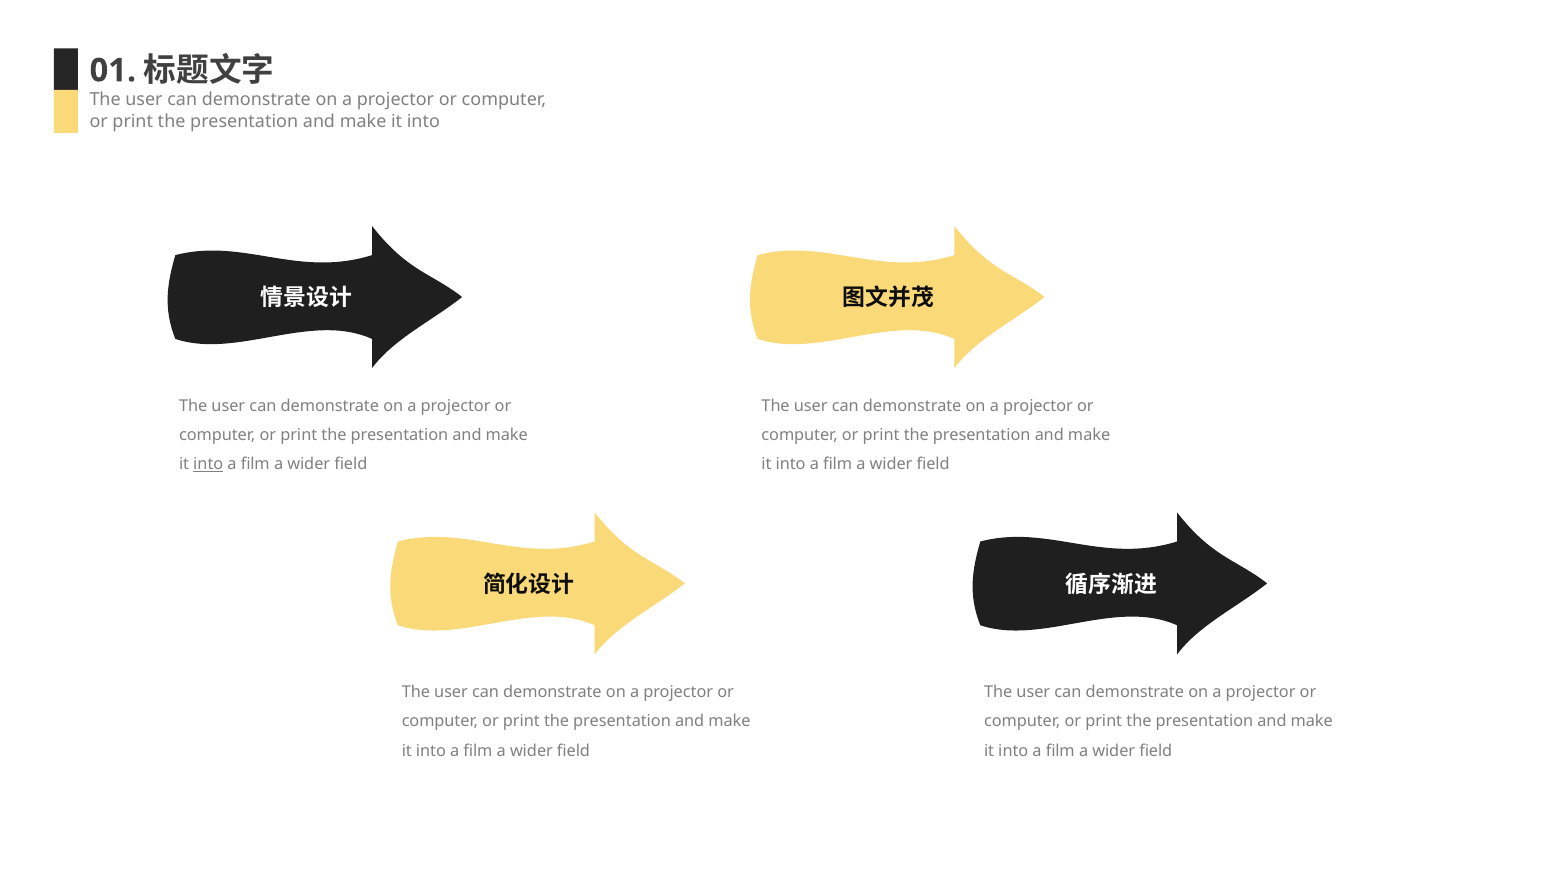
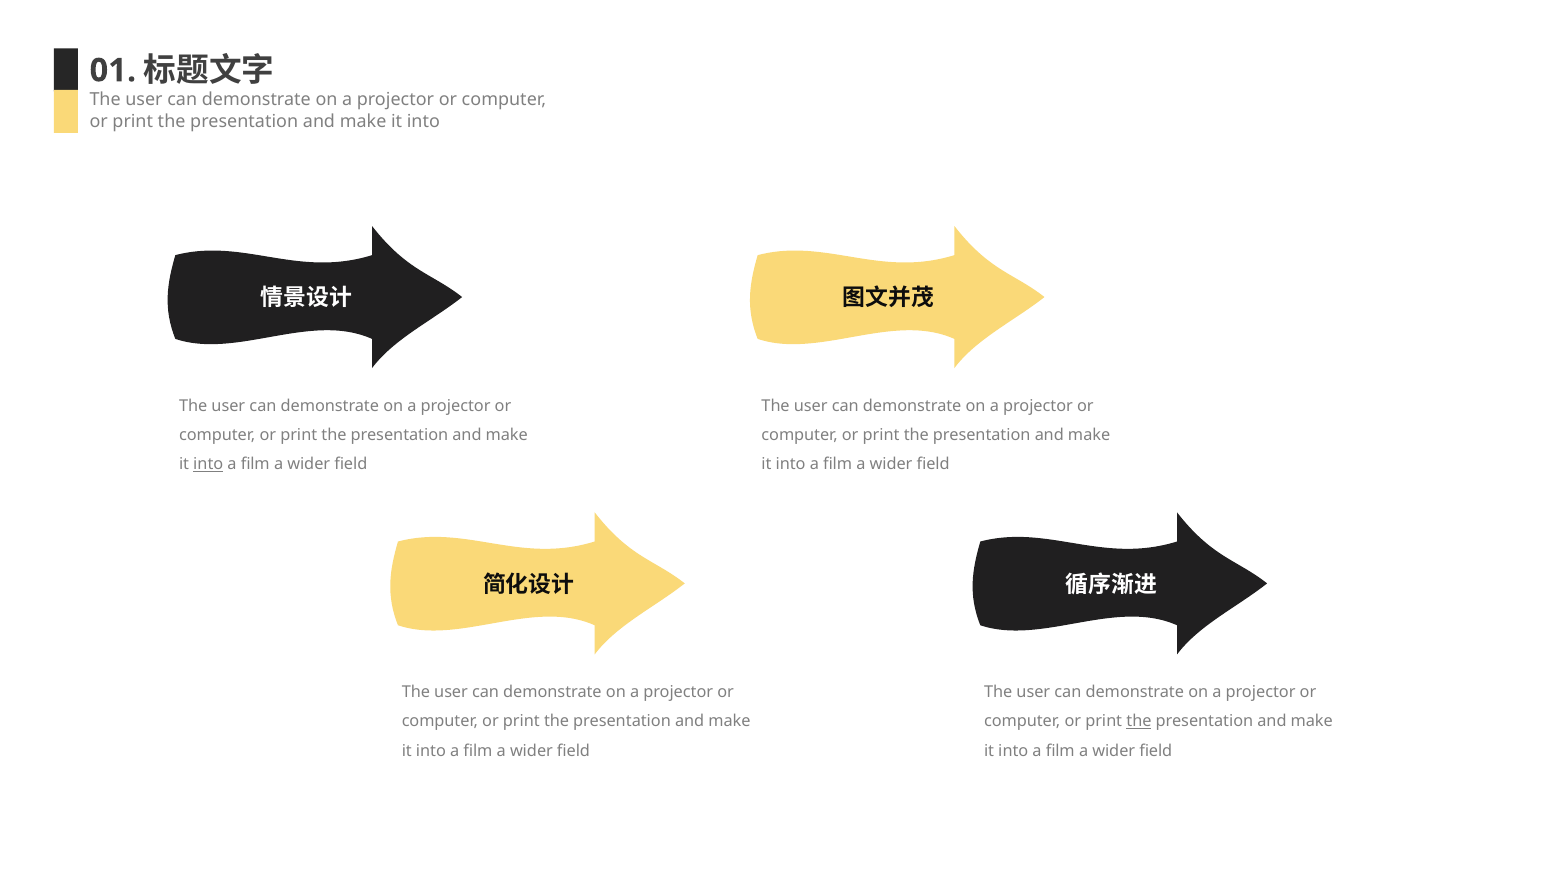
the underline: none -> present (1139, 721)
